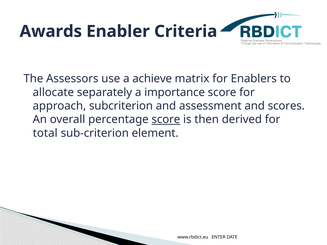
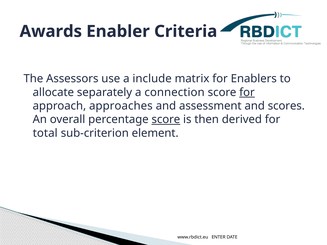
achieve: achieve -> include (152, 79)
importance: importance -> connection (175, 92)
for underline: none -> present (247, 92)
subcriterion: subcriterion -> approaches (121, 106)
